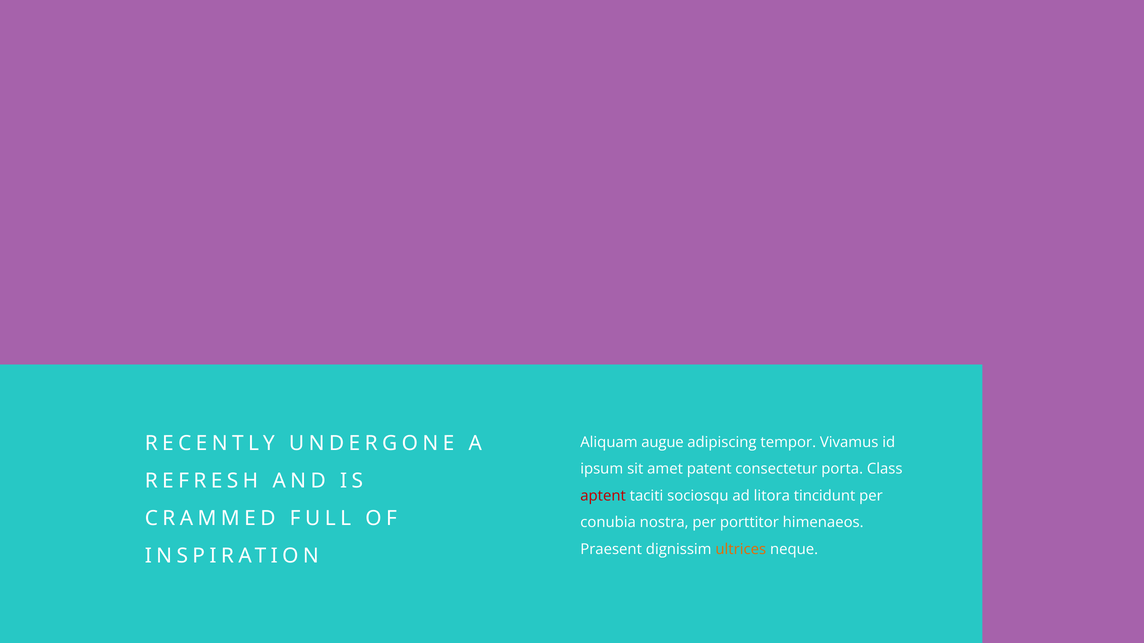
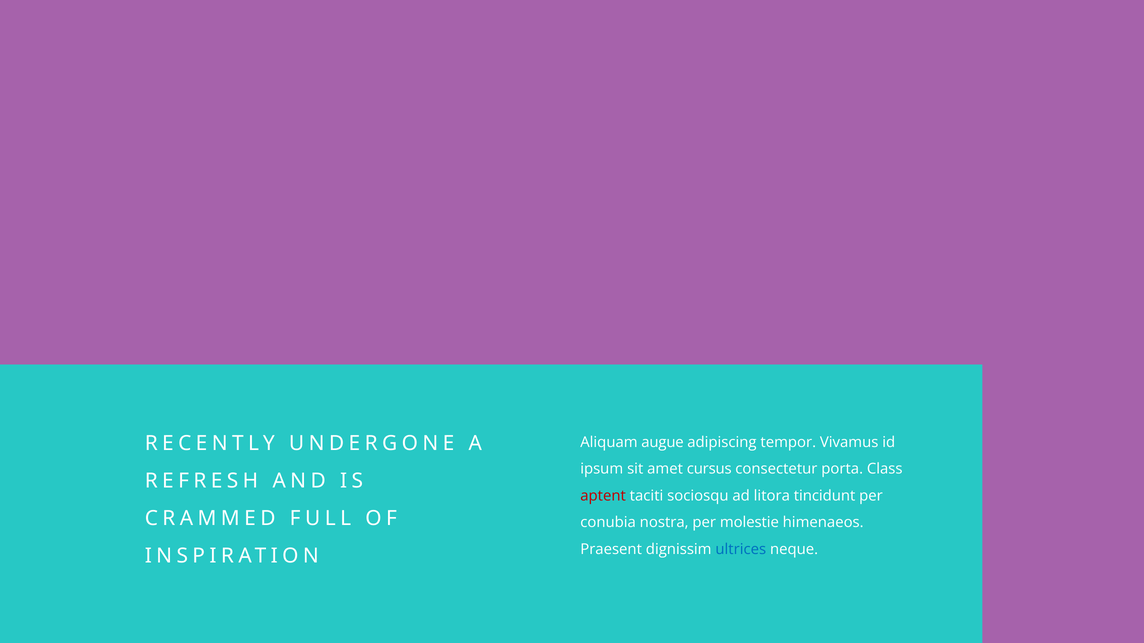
patent: patent -> cursus (709, 469)
porttitor: porttitor -> molestie (749, 523)
ultrices colour: orange -> blue (741, 550)
